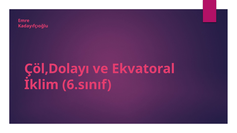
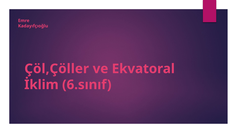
Çöl,Dolayı: Çöl,Dolayı -> Çöl,Çöller (57, 69)
